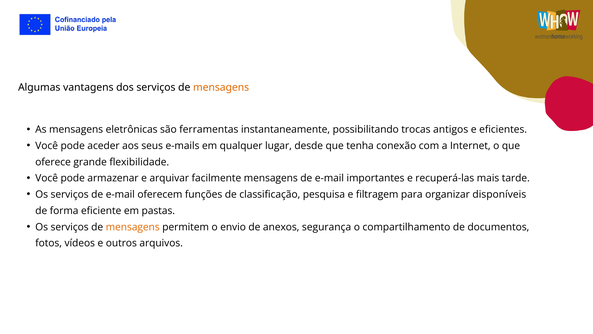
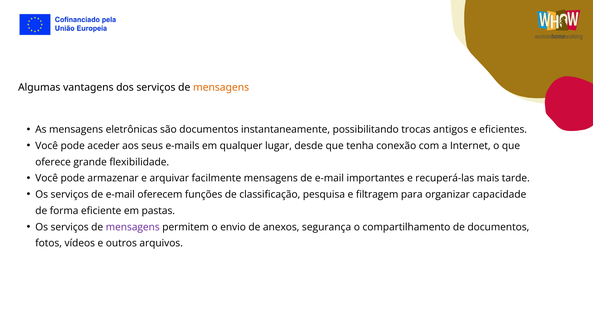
são ferramentas: ferramentas -> documentos (209, 129)
disponíveis: disponíveis -> capacidade (499, 194)
mensagens colour: orange -> purple (133, 227)
